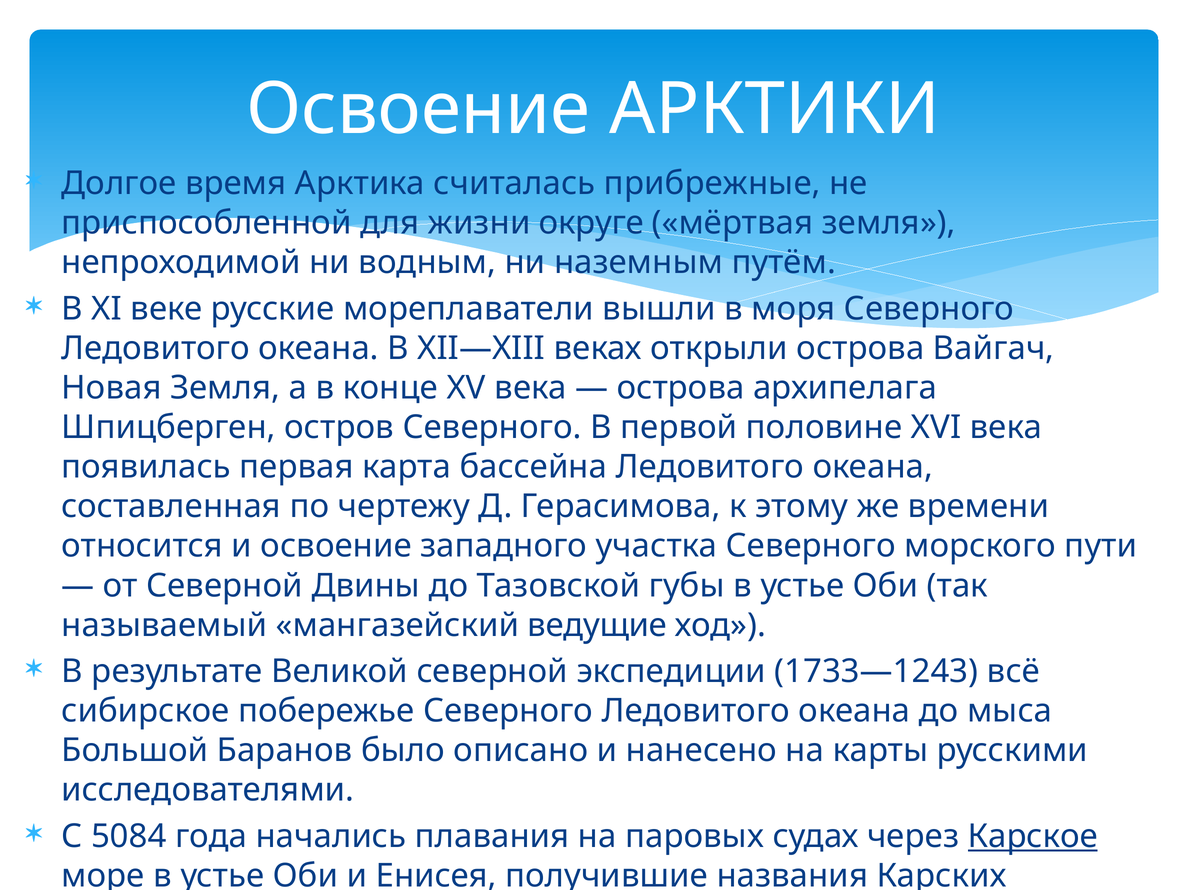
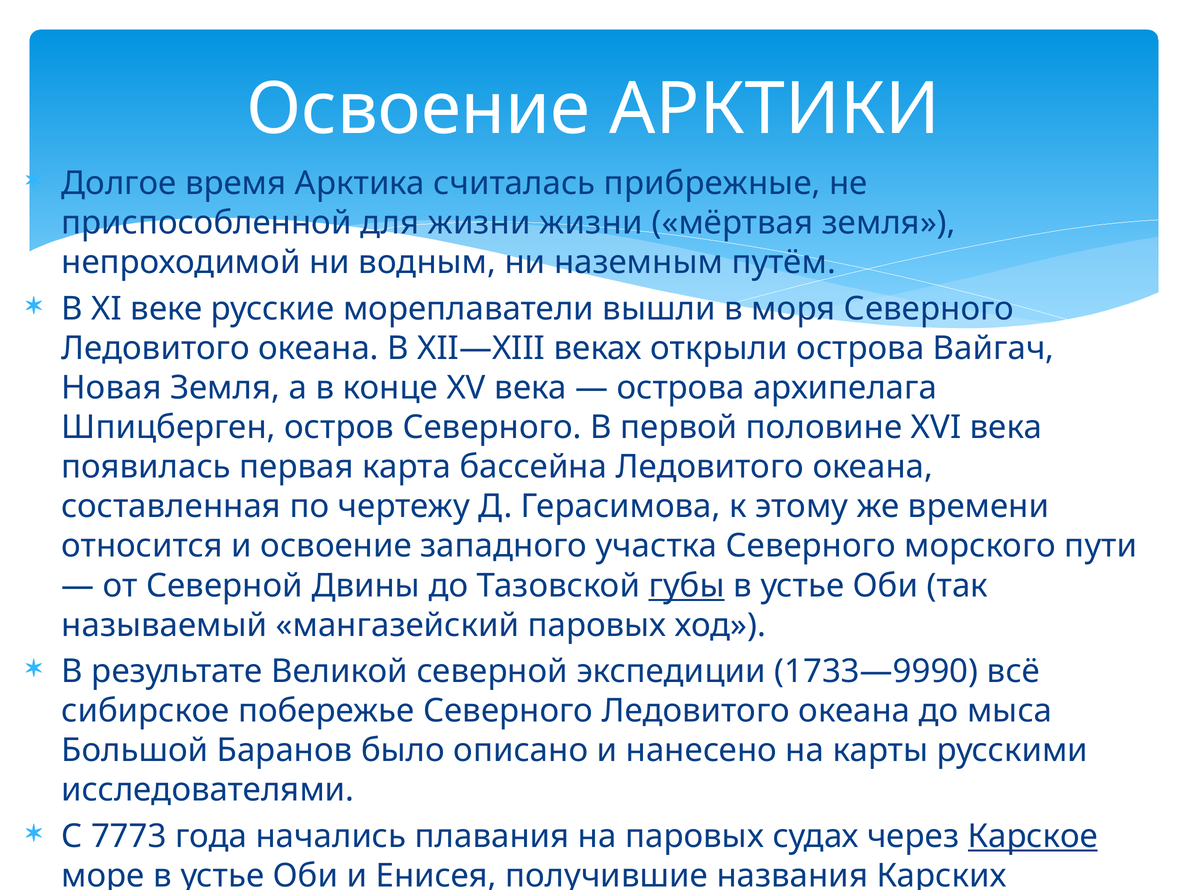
жизни округе: округе -> жизни (591, 223)
губы underline: none -> present (687, 586)
мангазейский ведущие: ведущие -> паровых (597, 625)
1733—1243: 1733—1243 -> 1733—9990 (876, 672)
5084: 5084 -> 7773 (129, 836)
